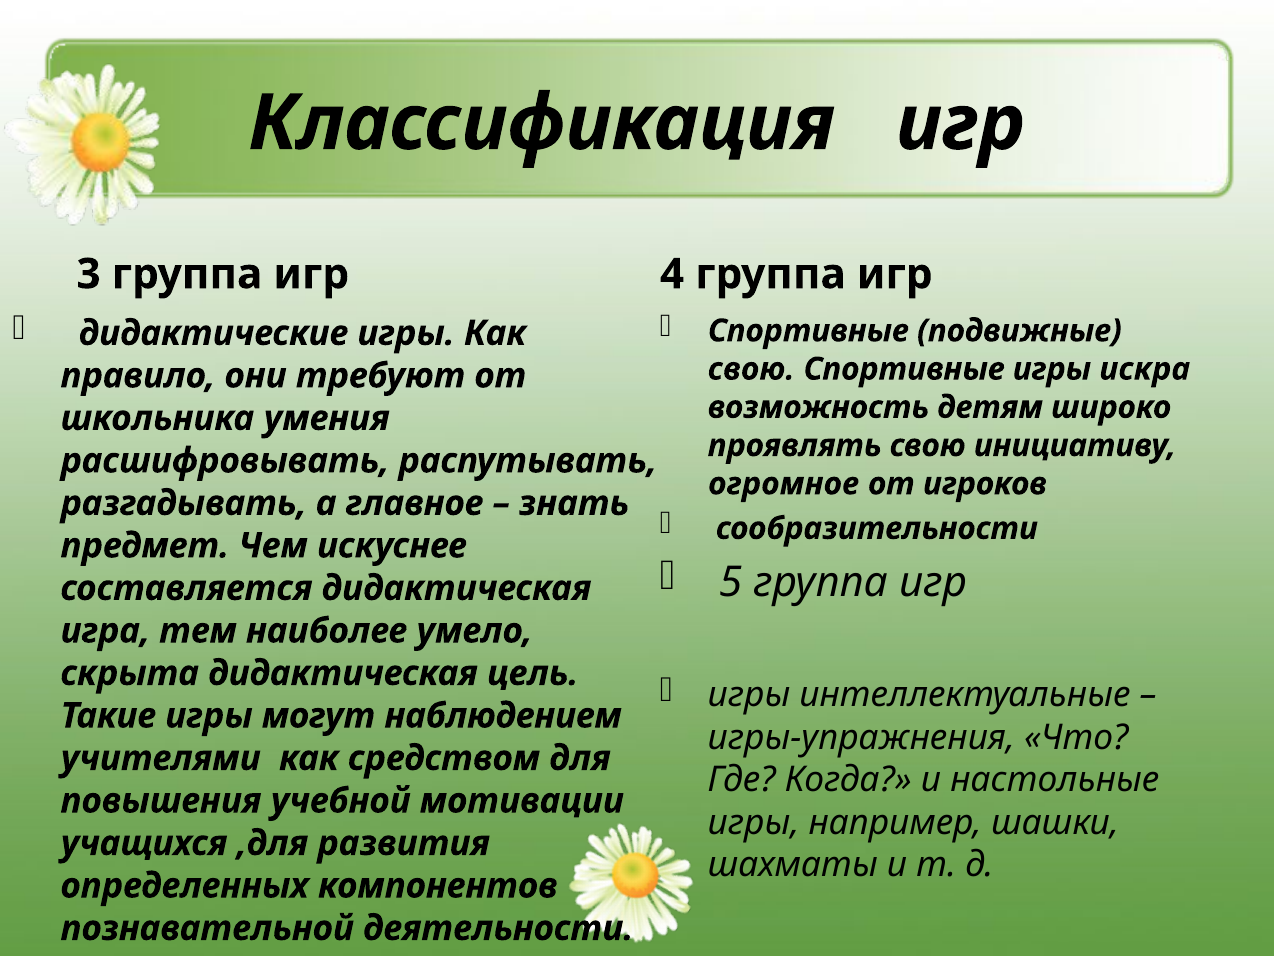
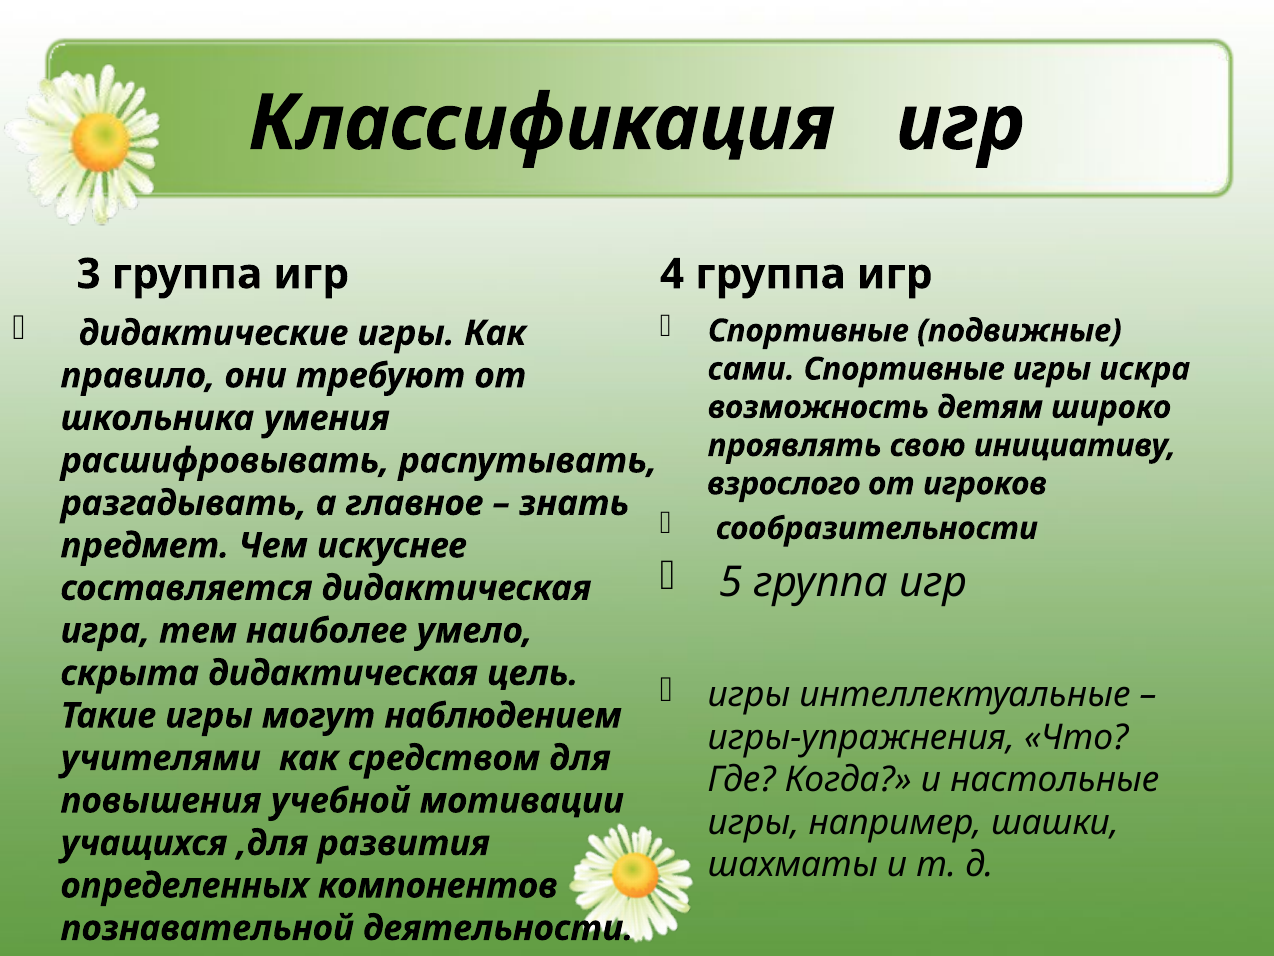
свою: свою -> сами (751, 369)
огромное: огромное -> взрослого (784, 484)
